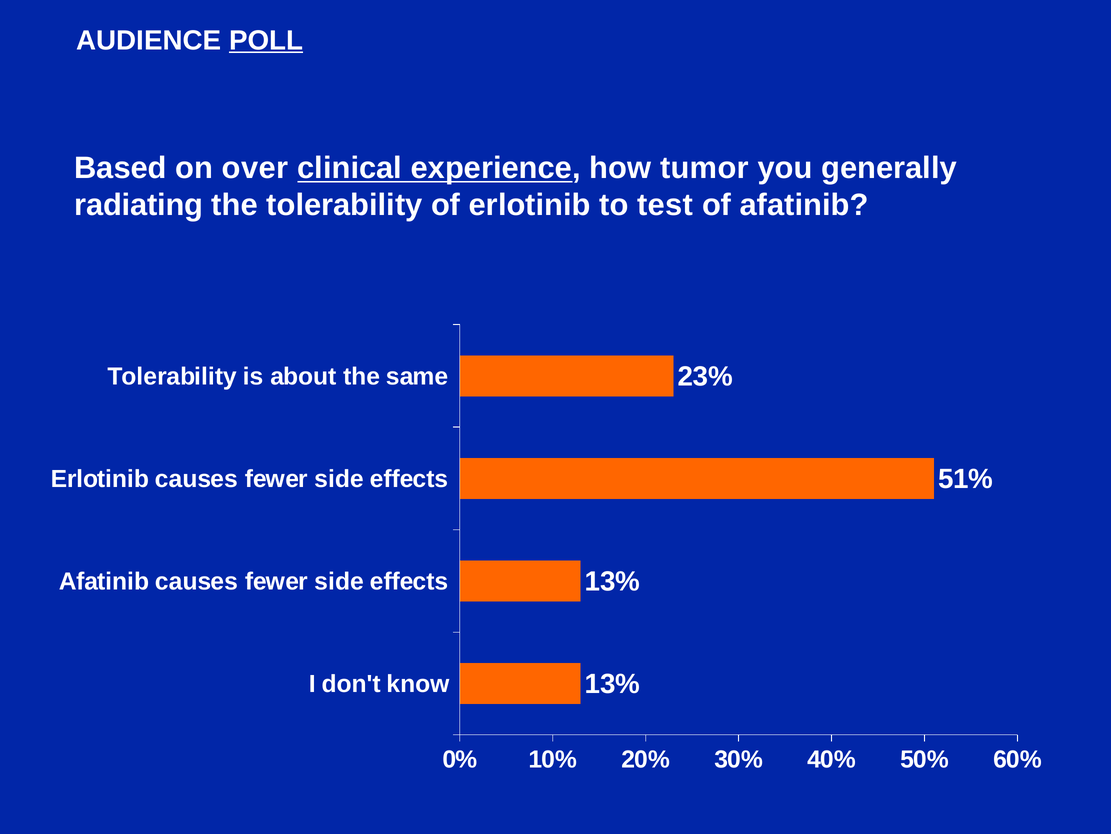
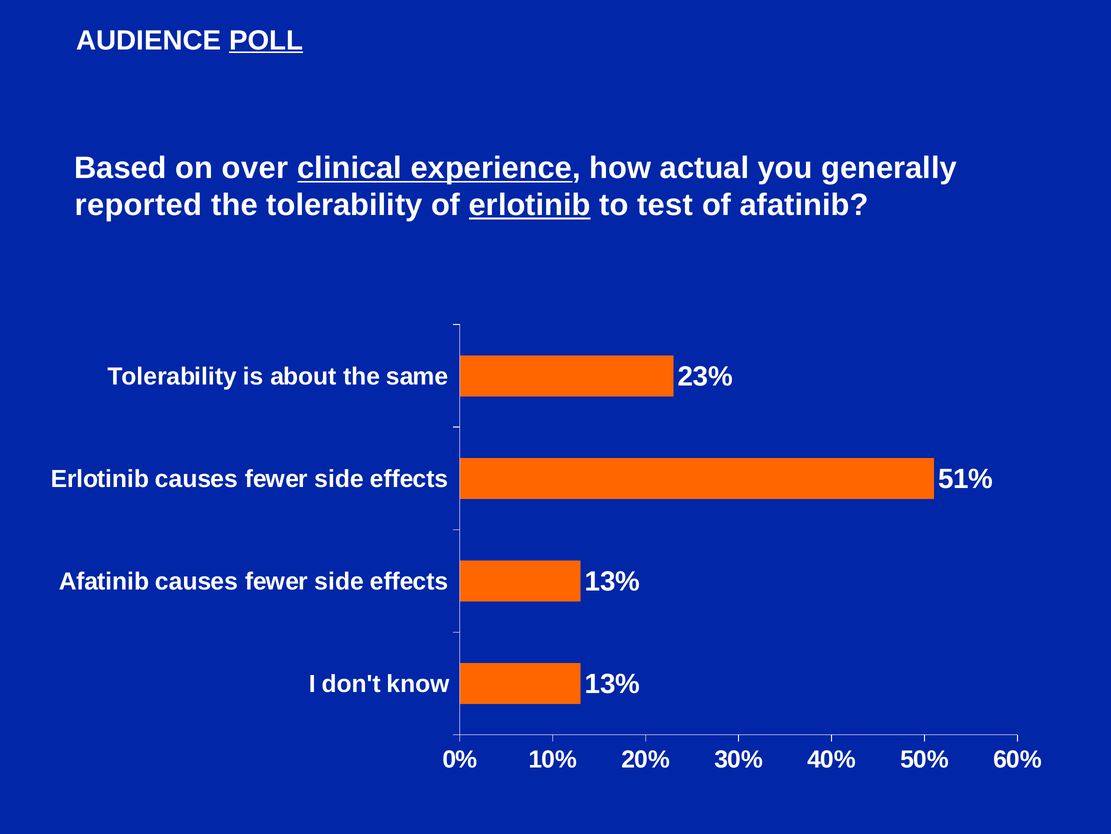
tumor: tumor -> actual (705, 168)
radiating: radiating -> reported (138, 205)
erlotinib underline: none -> present (530, 205)
